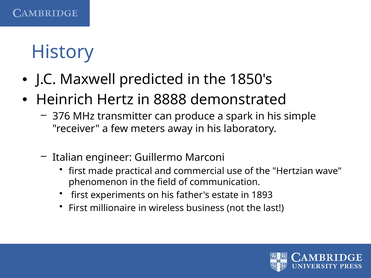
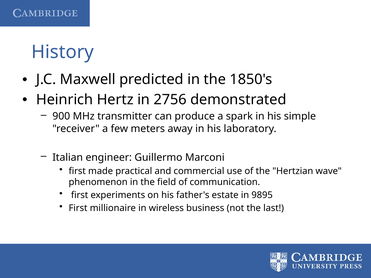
8888: 8888 -> 2756 (170, 100)
376: 376 -> 900 (61, 116)
1893: 1893 -> 9895 (262, 195)
